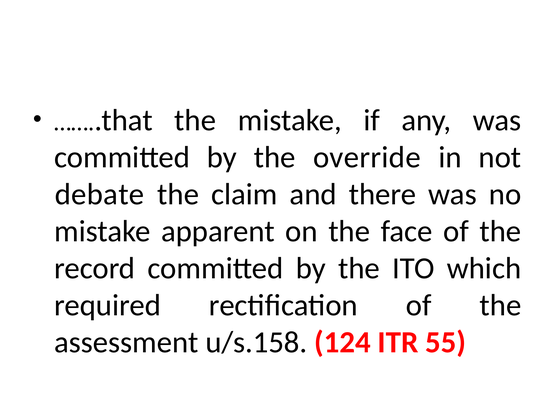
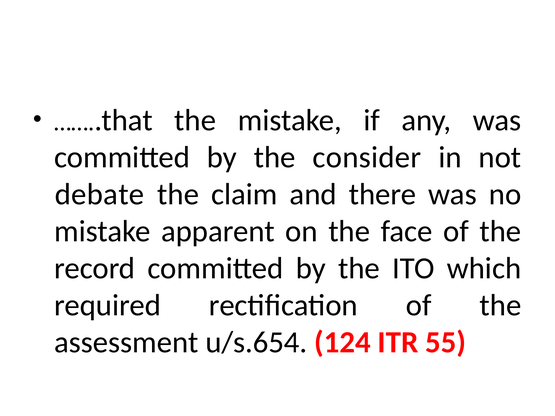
override: override -> consider (367, 158)
u/s.158: u/s.158 -> u/s.654 (256, 343)
